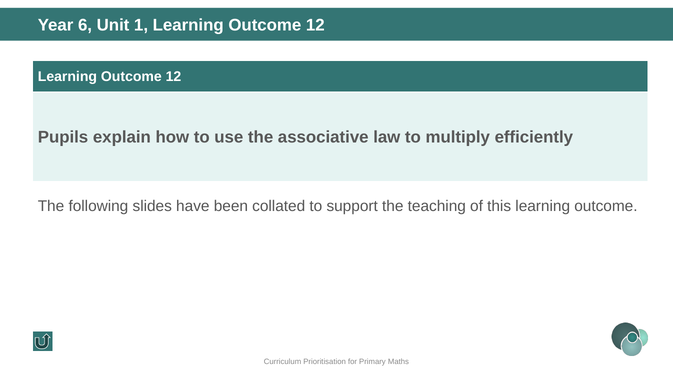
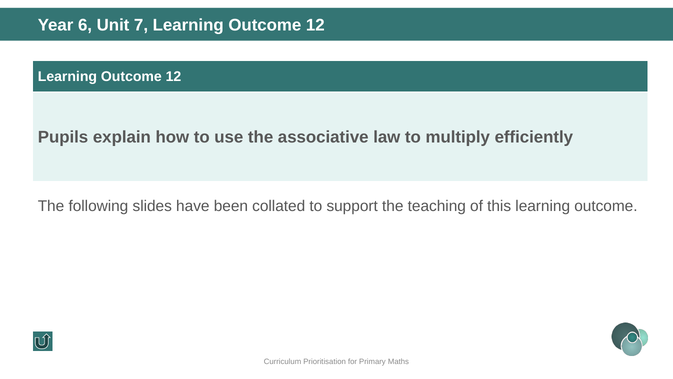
1: 1 -> 7 (141, 25)
